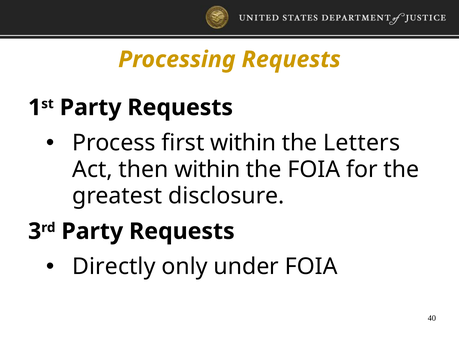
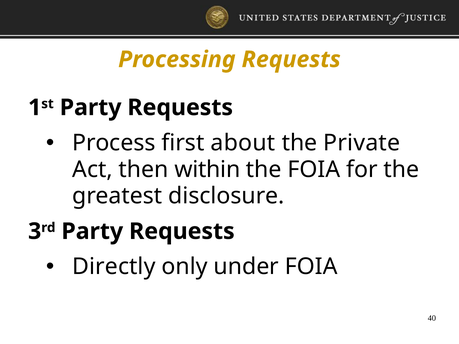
first within: within -> about (243, 143)
Letters: Letters -> Private (362, 143)
